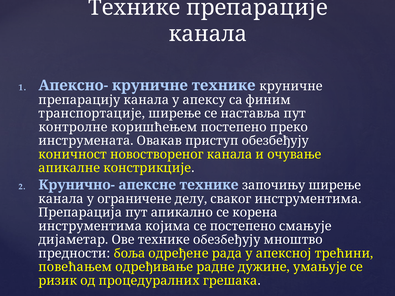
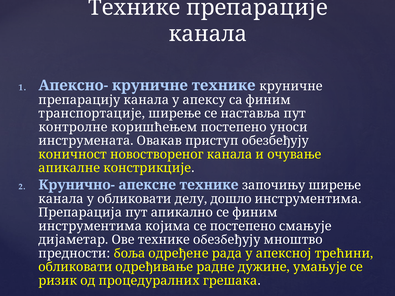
преко: преко -> уноси (289, 127)
у ограничене: ограничене -> обликовати (134, 199)
сваког: сваког -> дошло (231, 199)
се корена: корена -> финим (255, 213)
повећањем: повећањем -> обликовати (75, 267)
